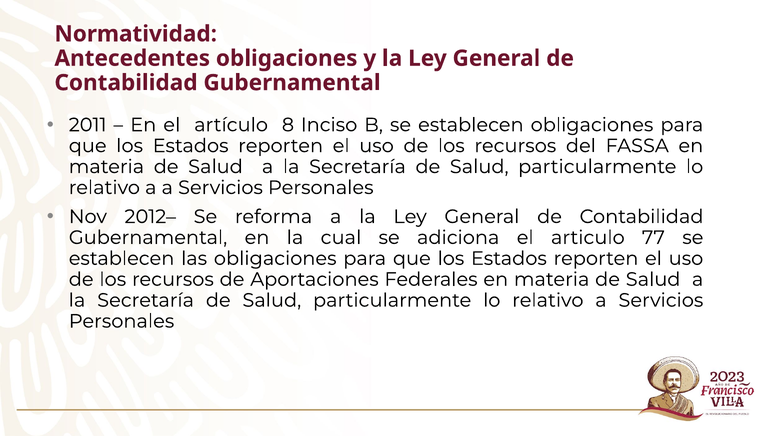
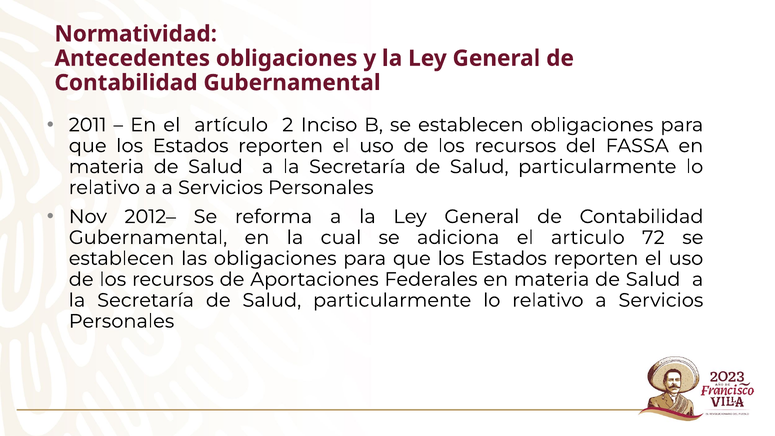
8: 8 -> 2 (288, 125)
77: 77 -> 72 (653, 238)
